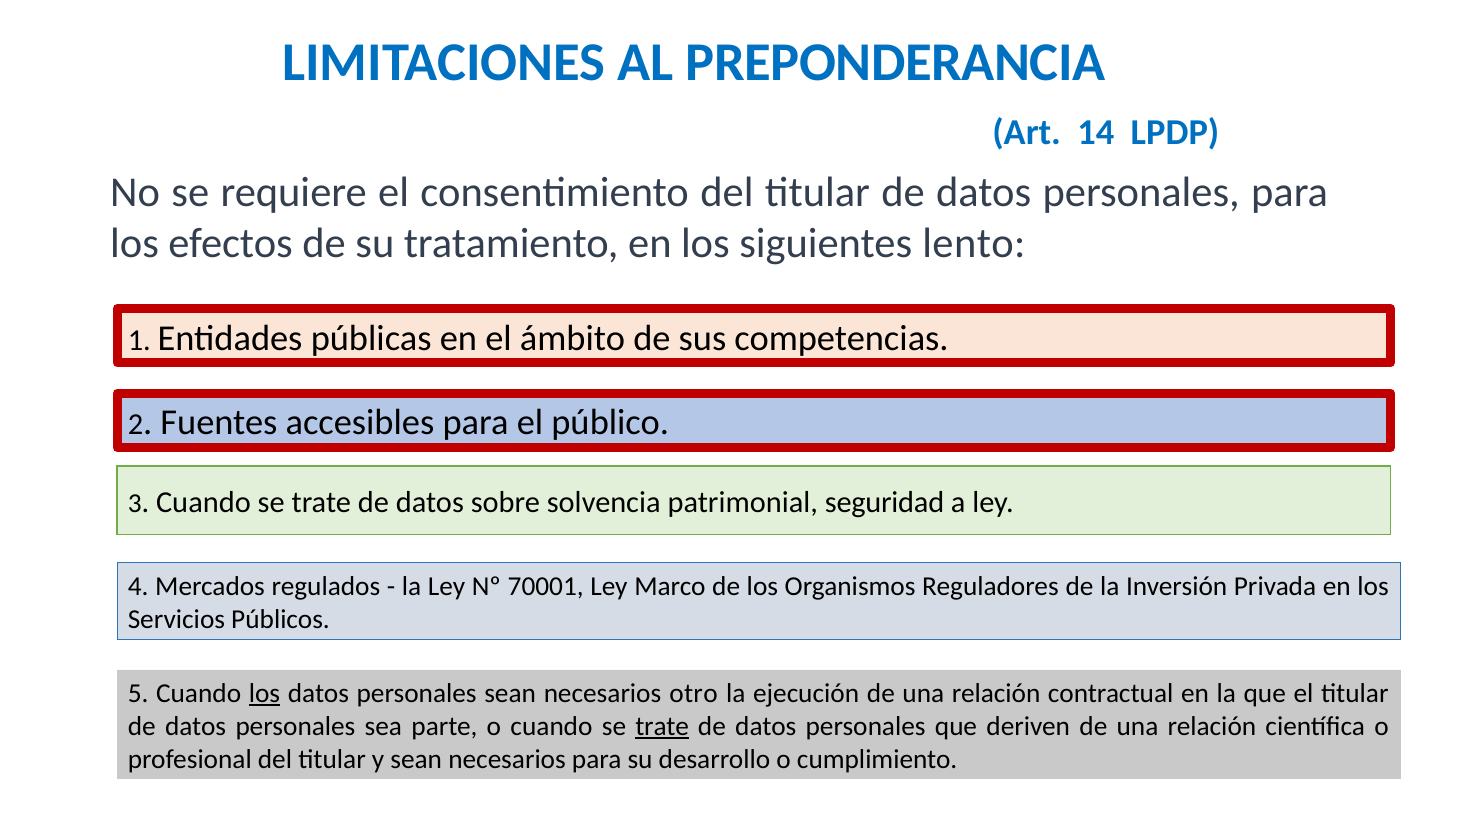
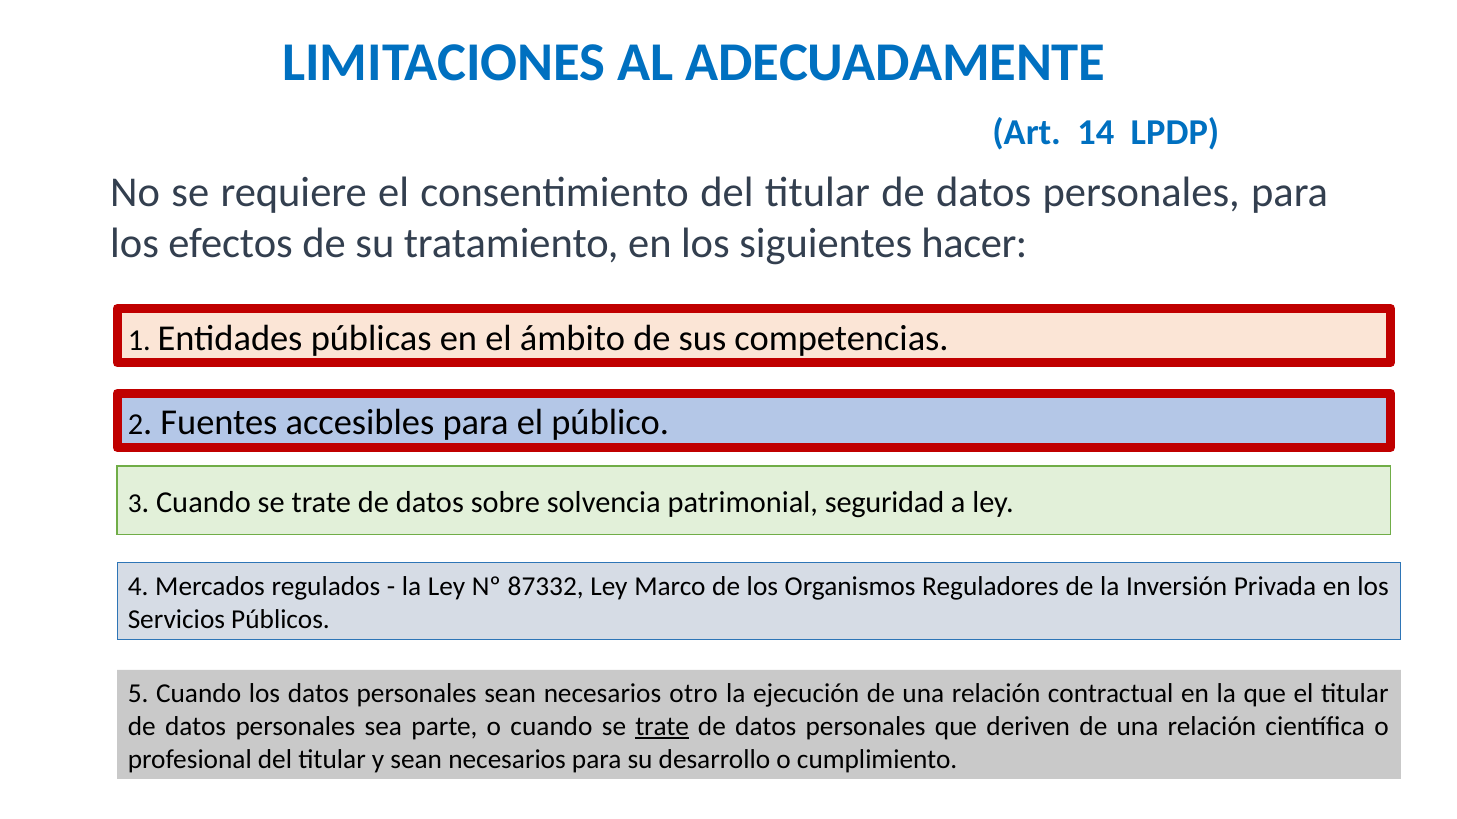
PREPONDERANCIA: PREPONDERANCIA -> ADECUADAMENTE (896, 63)
lento: lento -> hacer (974, 243)
70001: 70001 -> 87332 (546, 587)
los underline: present -> none (265, 694)
